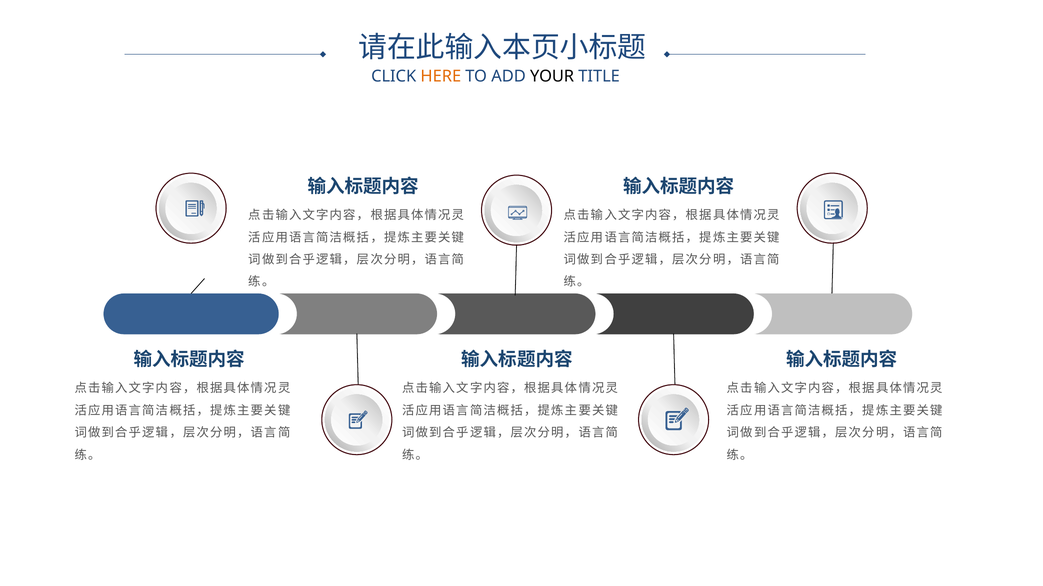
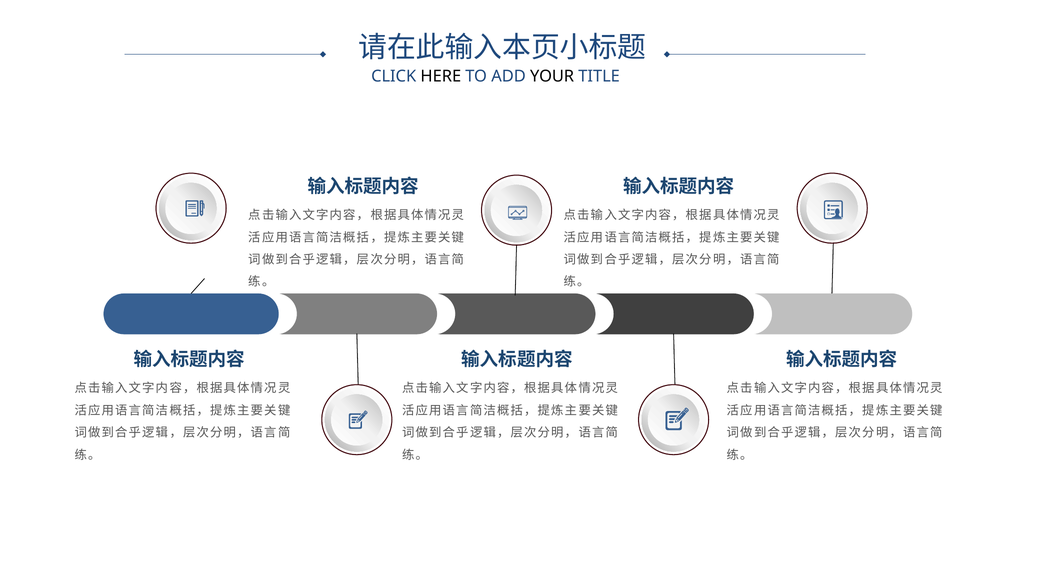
HERE colour: orange -> black (441, 76)
